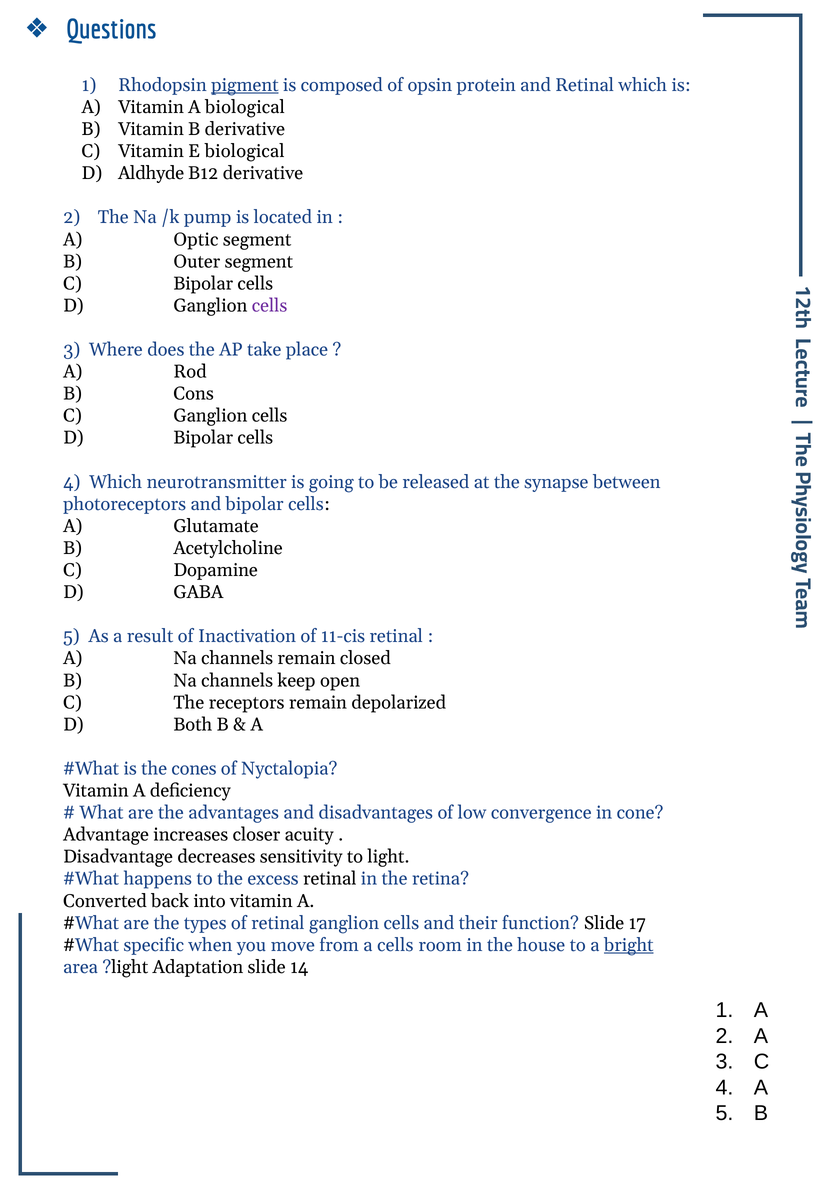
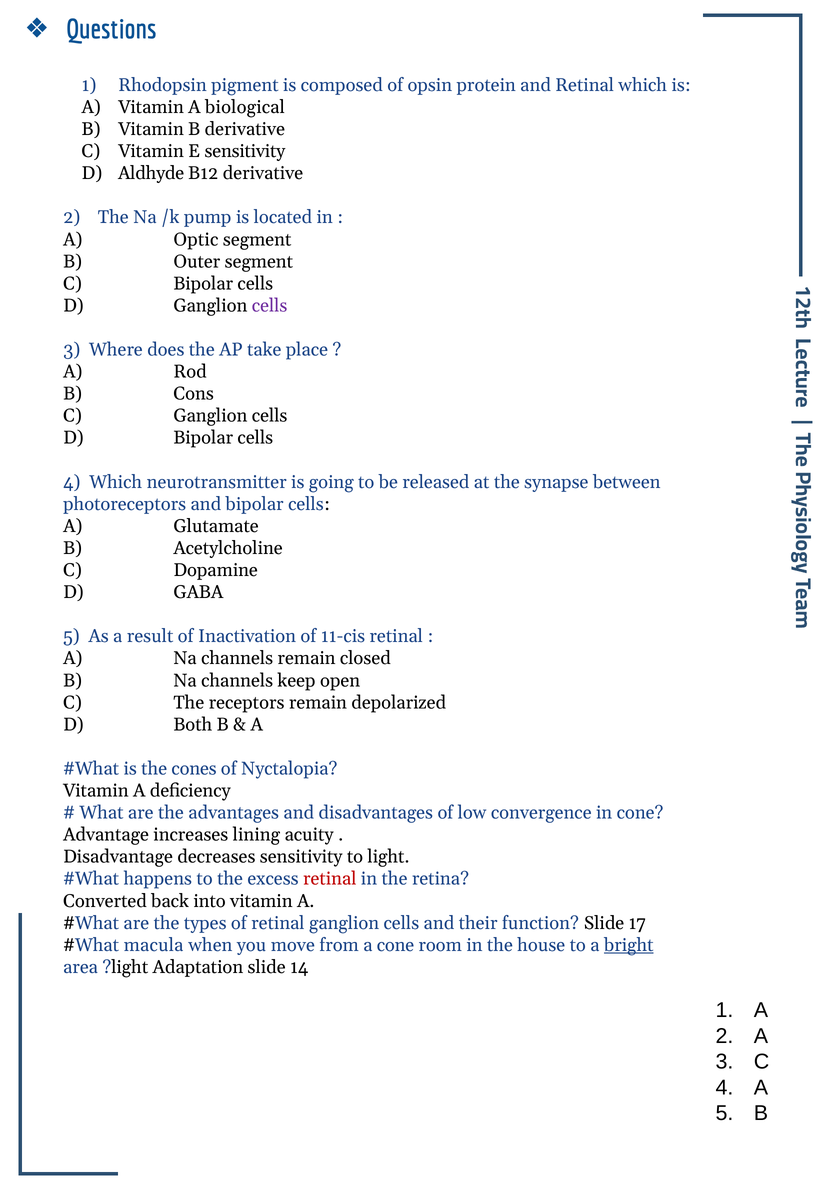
pigment underline: present -> none (245, 85)
E biological: biological -> sensitivity (245, 151)
closer: closer -> lining (256, 835)
retinal colour: black -> red (330, 879)
specific: specific -> macula (154, 945)
a cells: cells -> cone (396, 945)
